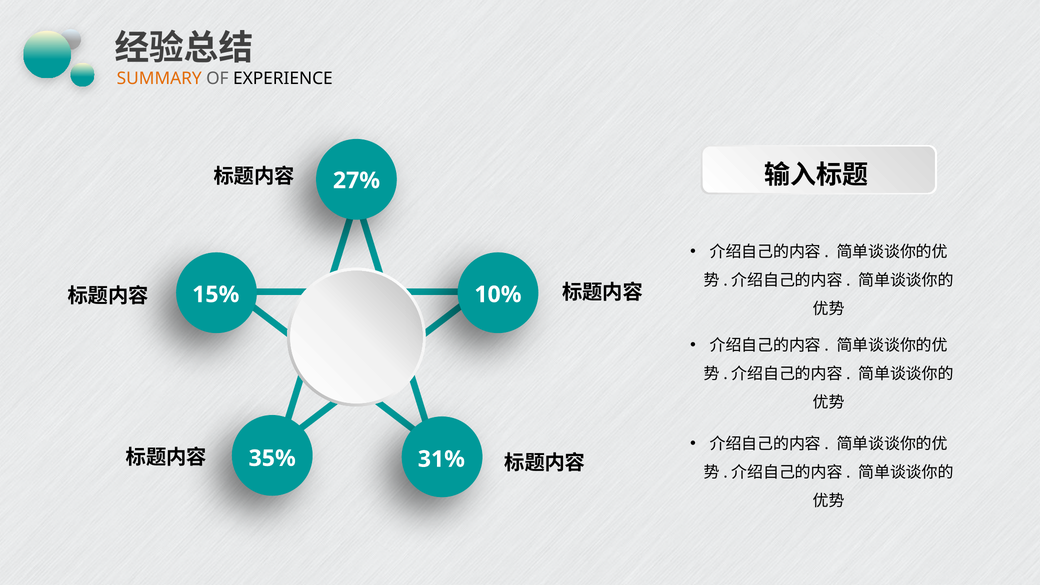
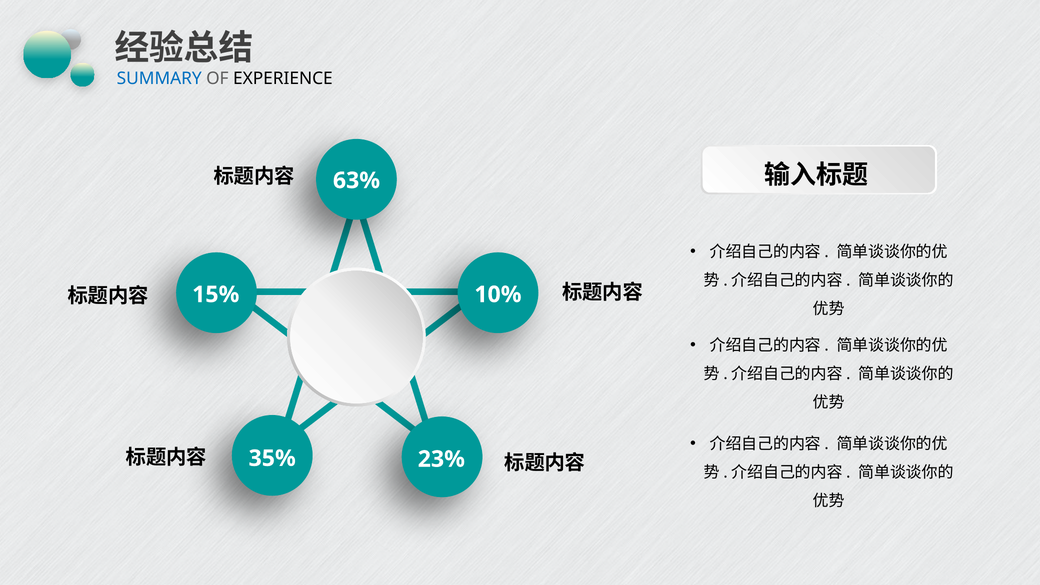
SUMMARY colour: orange -> blue (159, 78)
27%: 27% -> 63% (356, 181)
31%: 31% -> 23% (441, 459)
